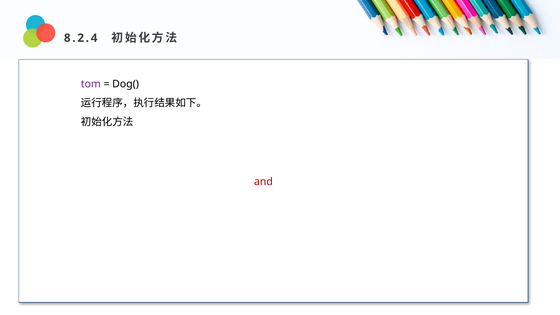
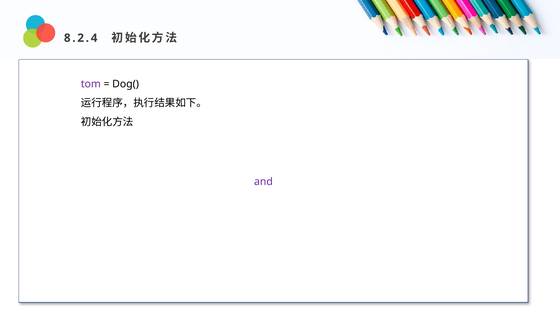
and colour: red -> purple (263, 182)
